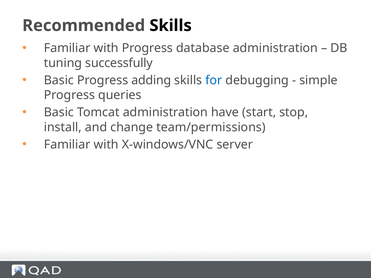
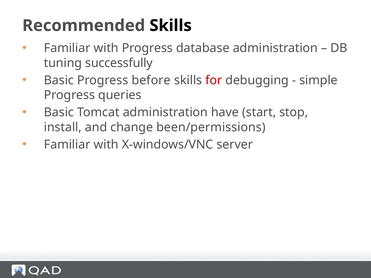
adding: adding -> before (151, 80)
for colour: blue -> red (214, 80)
team/permissions: team/permissions -> been/permissions (211, 127)
